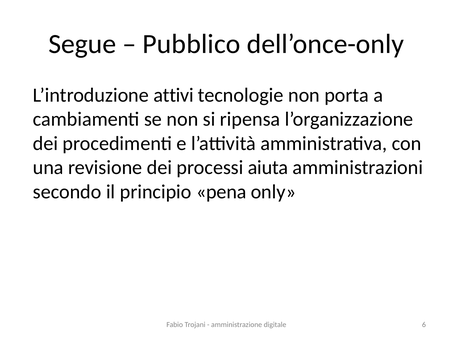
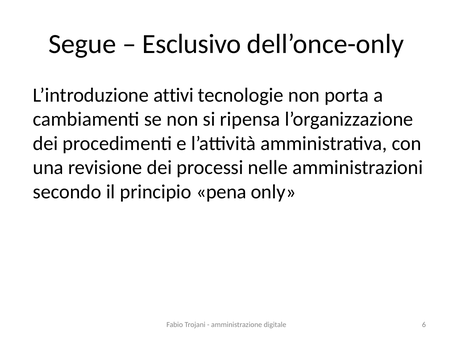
Pubblico: Pubblico -> Esclusivo (192, 44)
aiuta: aiuta -> nelle (268, 168)
